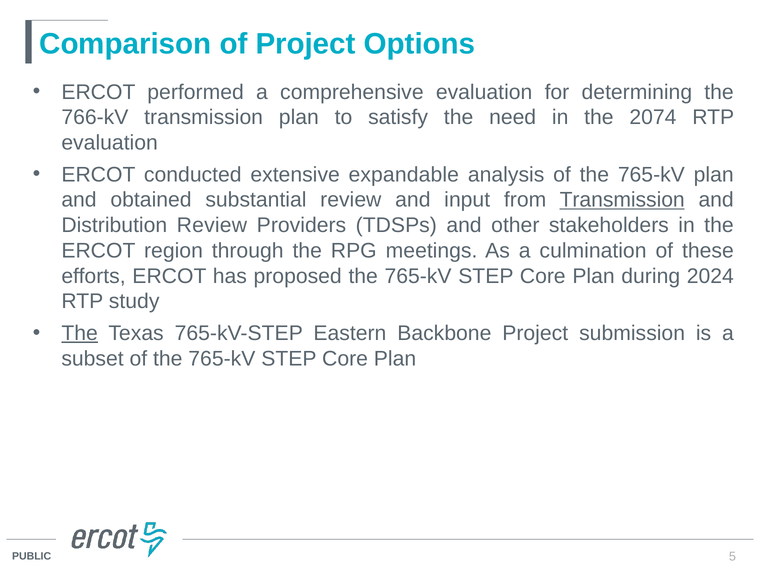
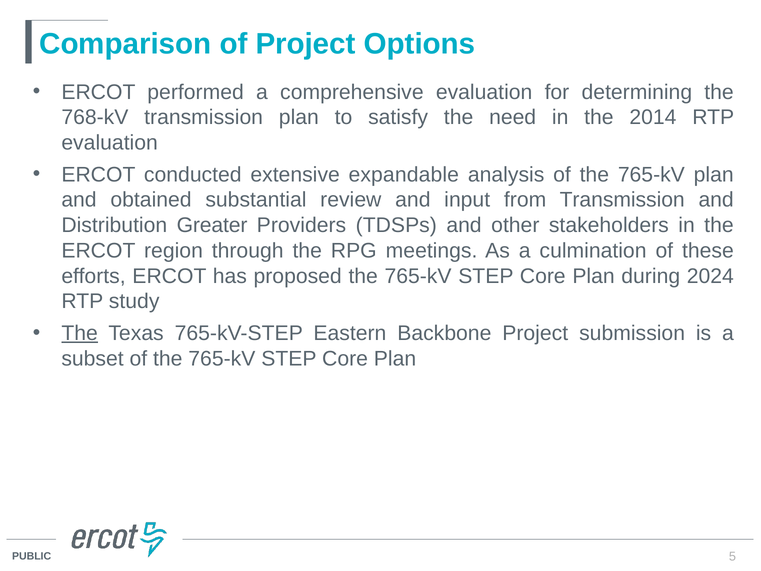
766-kV: 766-kV -> 768-kV (95, 117)
2074: 2074 -> 2014 (653, 117)
Transmission underline: present -> none (622, 200)
Distribution Review: Review -> Greater (212, 225)
